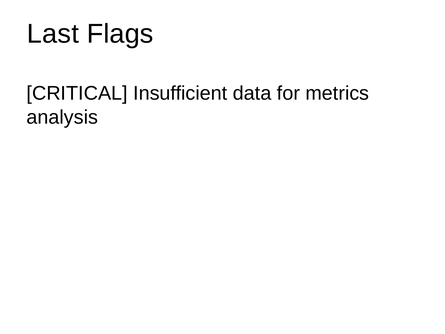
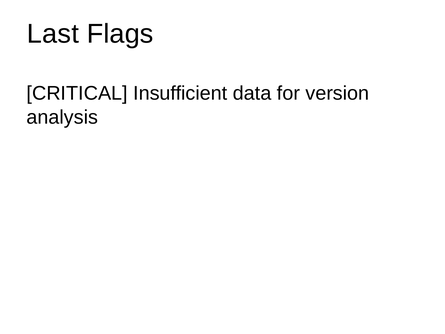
metrics: metrics -> version (337, 93)
